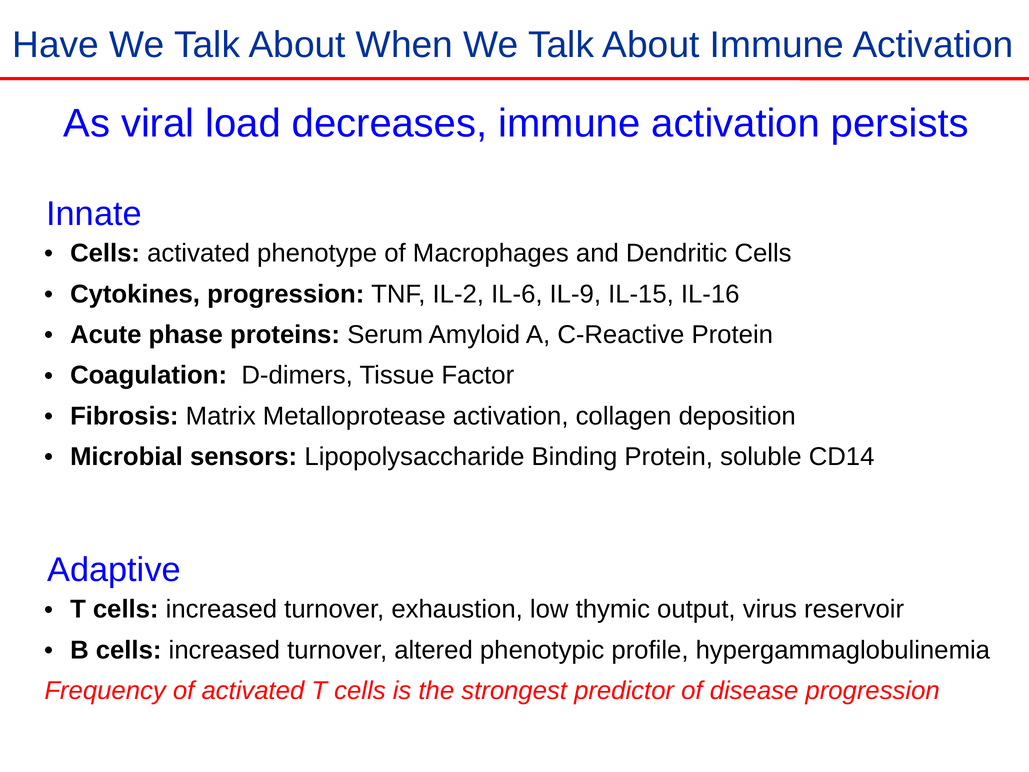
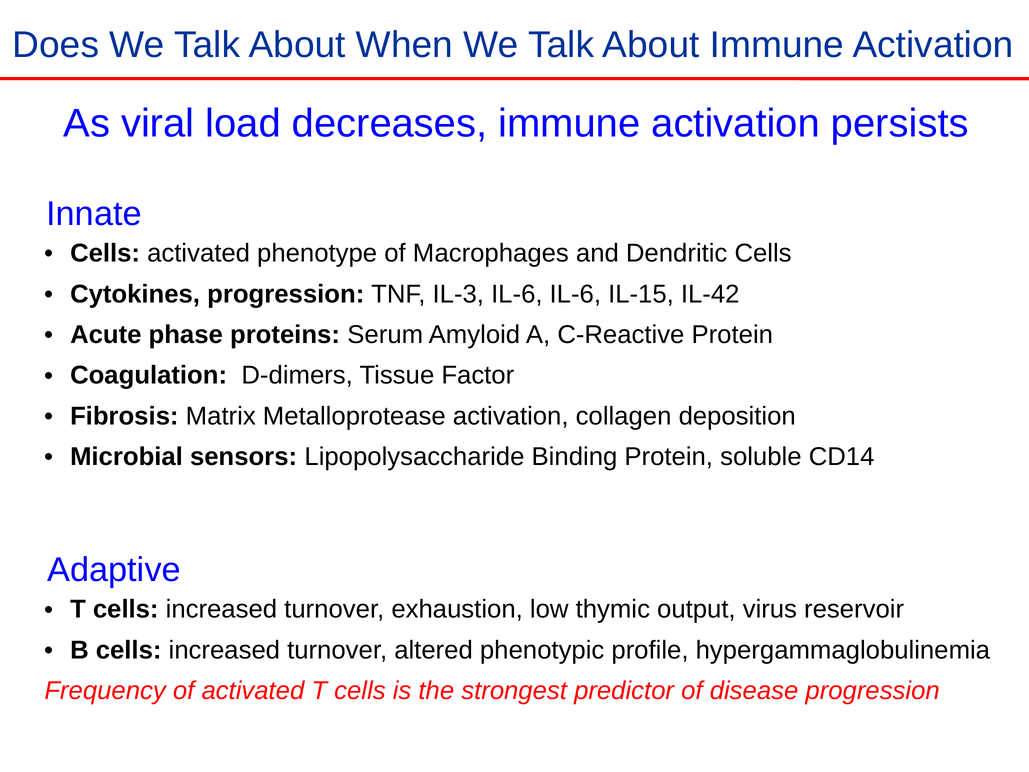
Have: Have -> Does (56, 45)
IL-2: IL-2 -> IL-3 (458, 294)
IL-6 IL-9: IL-9 -> IL-6 (575, 294)
IL-16: IL-16 -> IL-42 (710, 294)
